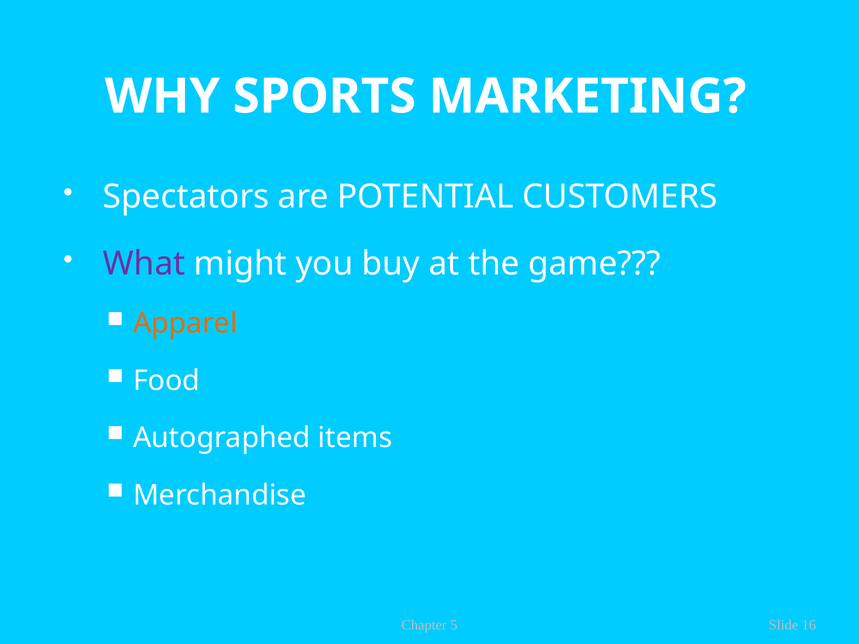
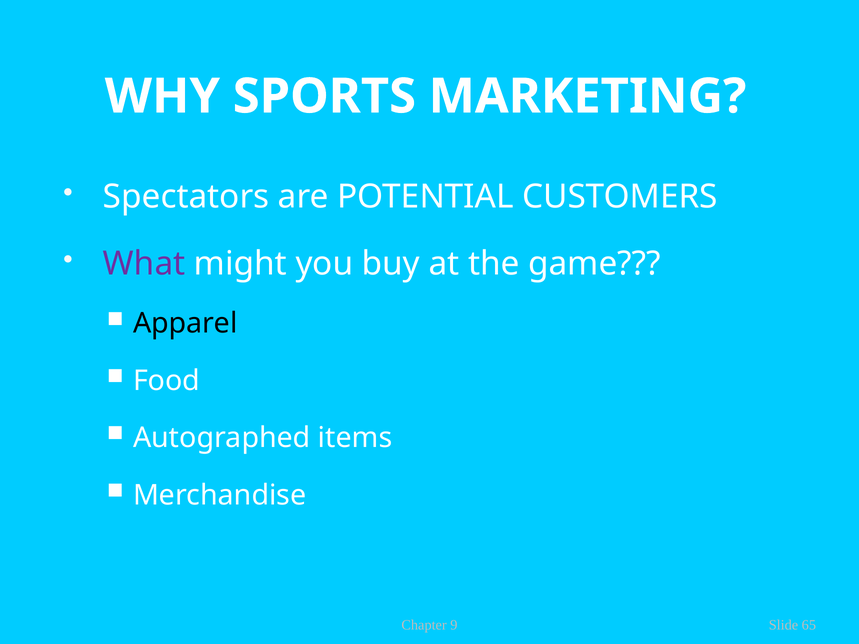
Apparel colour: orange -> black (185, 324)
5: 5 -> 9 (454, 625)
16: 16 -> 65 (809, 625)
